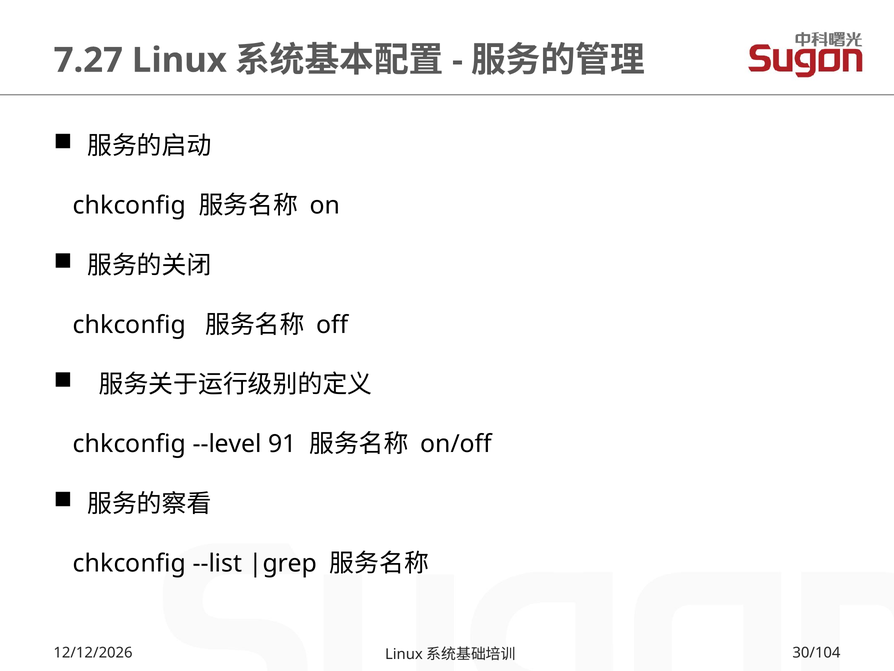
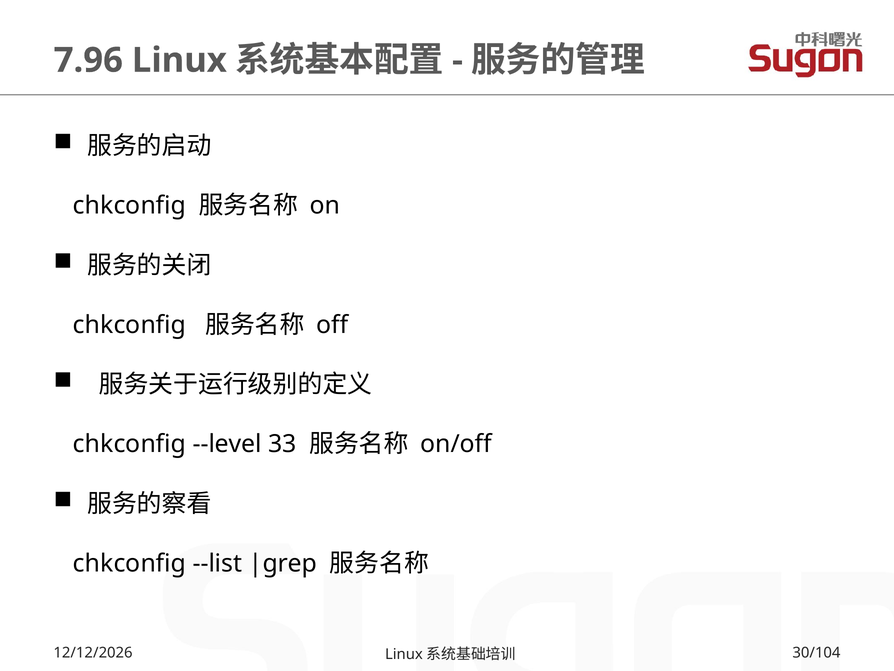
7.27: 7.27 -> 7.96 (88, 60)
91: 91 -> 33 (282, 444)
